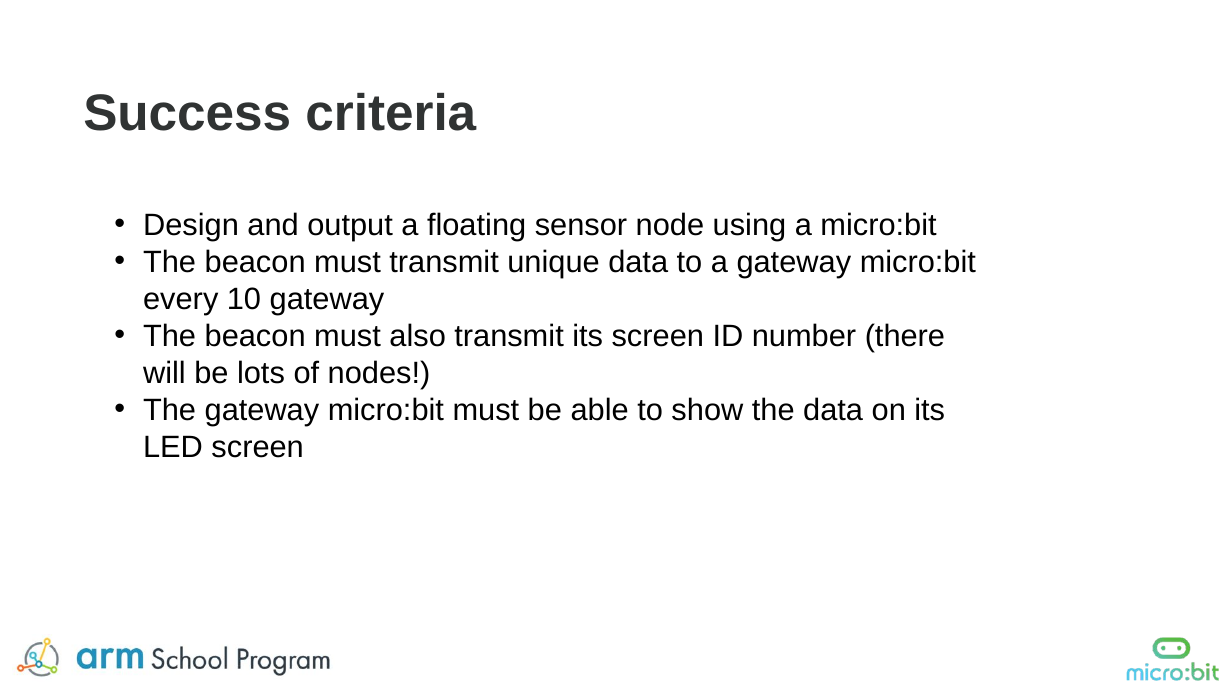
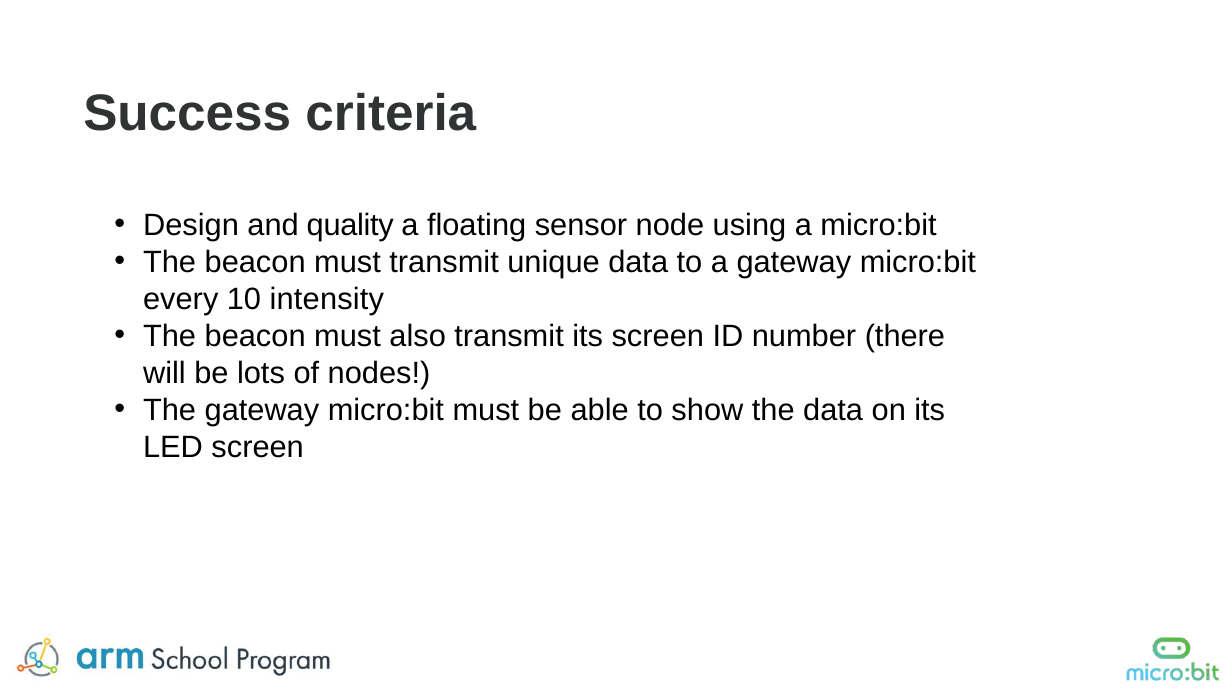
output: output -> quality (350, 225)
10 gateway: gateway -> intensity (327, 299)
